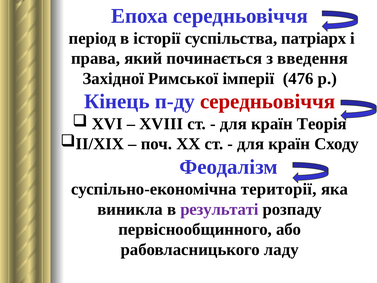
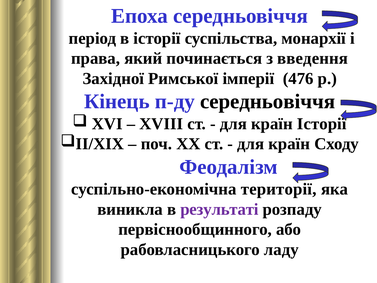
патріарх: патріарх -> монархії (314, 38)
середньовіччя colour: red -> black (268, 101)
країн Теорія: Теорія -> Історії (322, 124)
